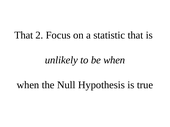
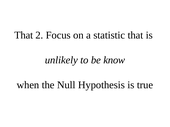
be when: when -> know (114, 60)
